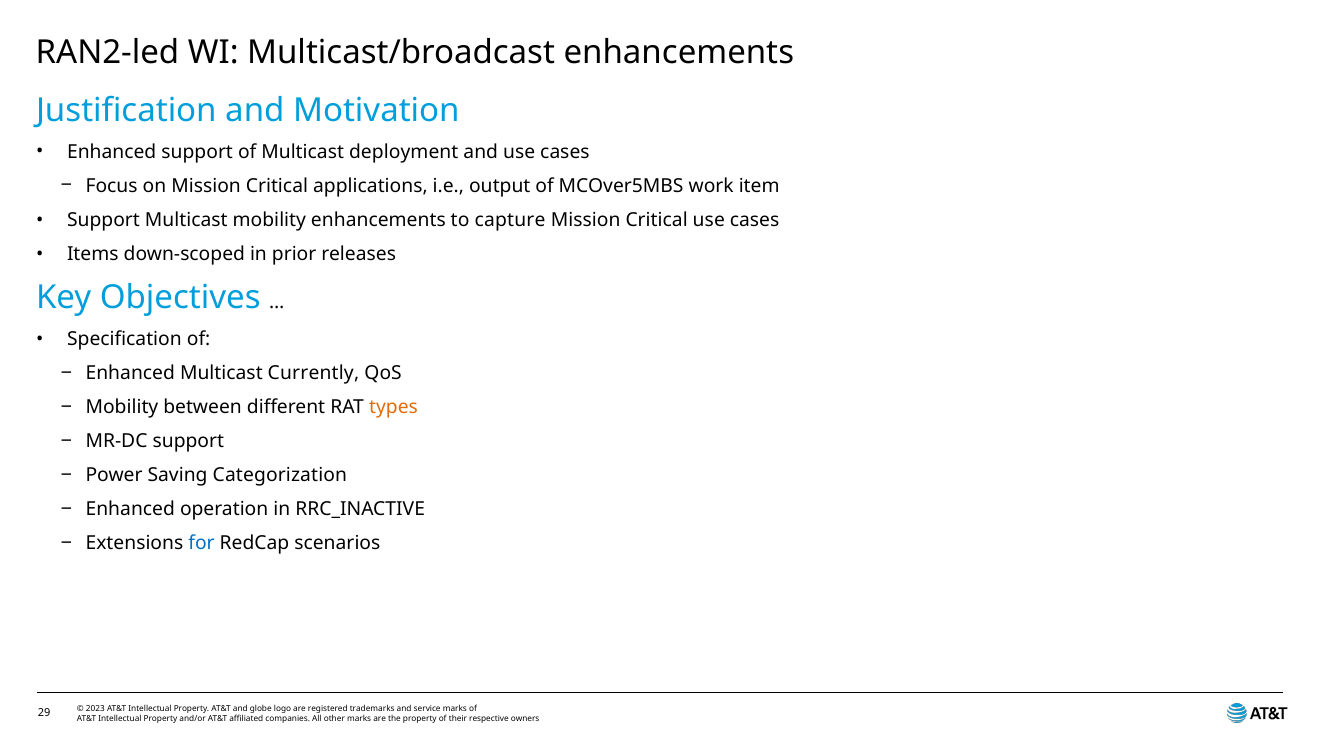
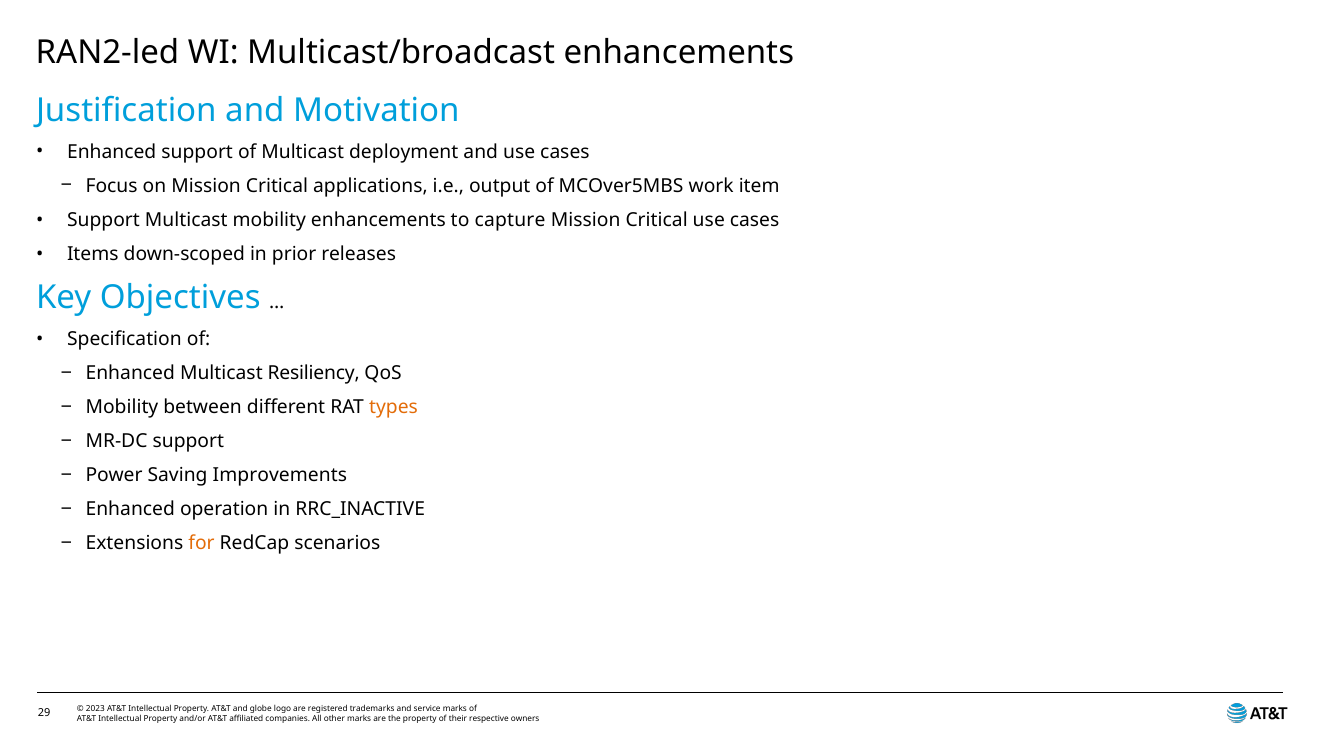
Currently: Currently -> Resiliency (314, 373)
Categorization: Categorization -> Improvements (280, 475)
for colour: blue -> orange (202, 544)
